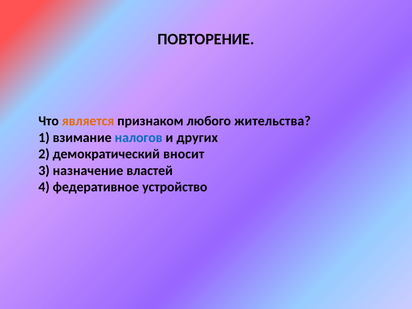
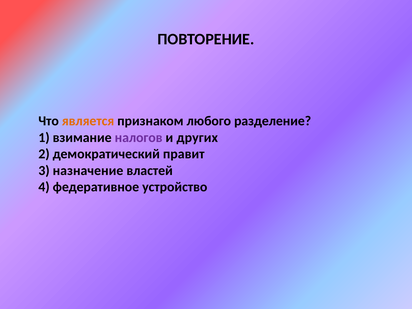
жительства: жительства -> разделение (273, 121)
налогов colour: blue -> purple (139, 138)
вносит: вносит -> правит (184, 154)
